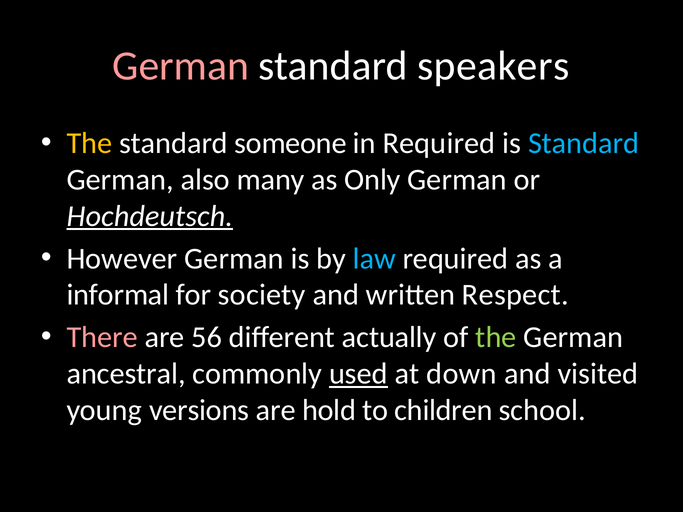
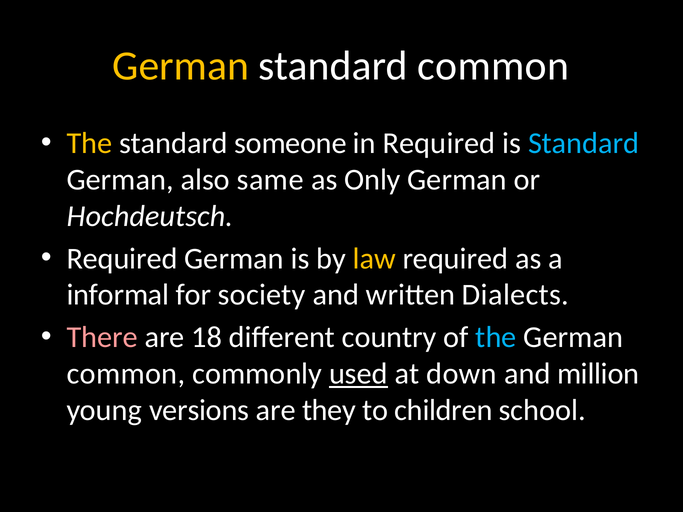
German colour: pink -> yellow (181, 66)
standard speakers: speakers -> common (493, 66)
many: many -> same (270, 180)
Hochdeutsch underline: present -> none (150, 216)
However: However -> Required (122, 259)
law colour: light blue -> yellow (374, 259)
Respect: Respect -> Dialects (515, 295)
56: 56 -> 18 (207, 338)
actually: actually -> country (389, 338)
the colour: light green -> light blue (496, 338)
ancestral: ancestral -> common (126, 374)
visited: visited -> million (598, 374)
hold: hold -> they (329, 410)
